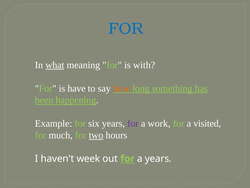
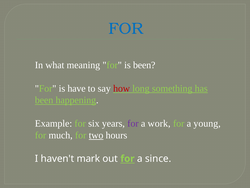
what underline: present -> none (55, 65)
is with: with -> been (144, 65)
how colour: orange -> red (122, 88)
visited: visited -> young (207, 123)
week: week -> mark (88, 158)
a years: years -> since (158, 158)
